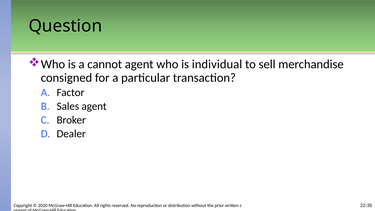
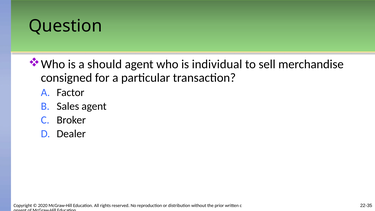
cannot: cannot -> should (105, 64)
